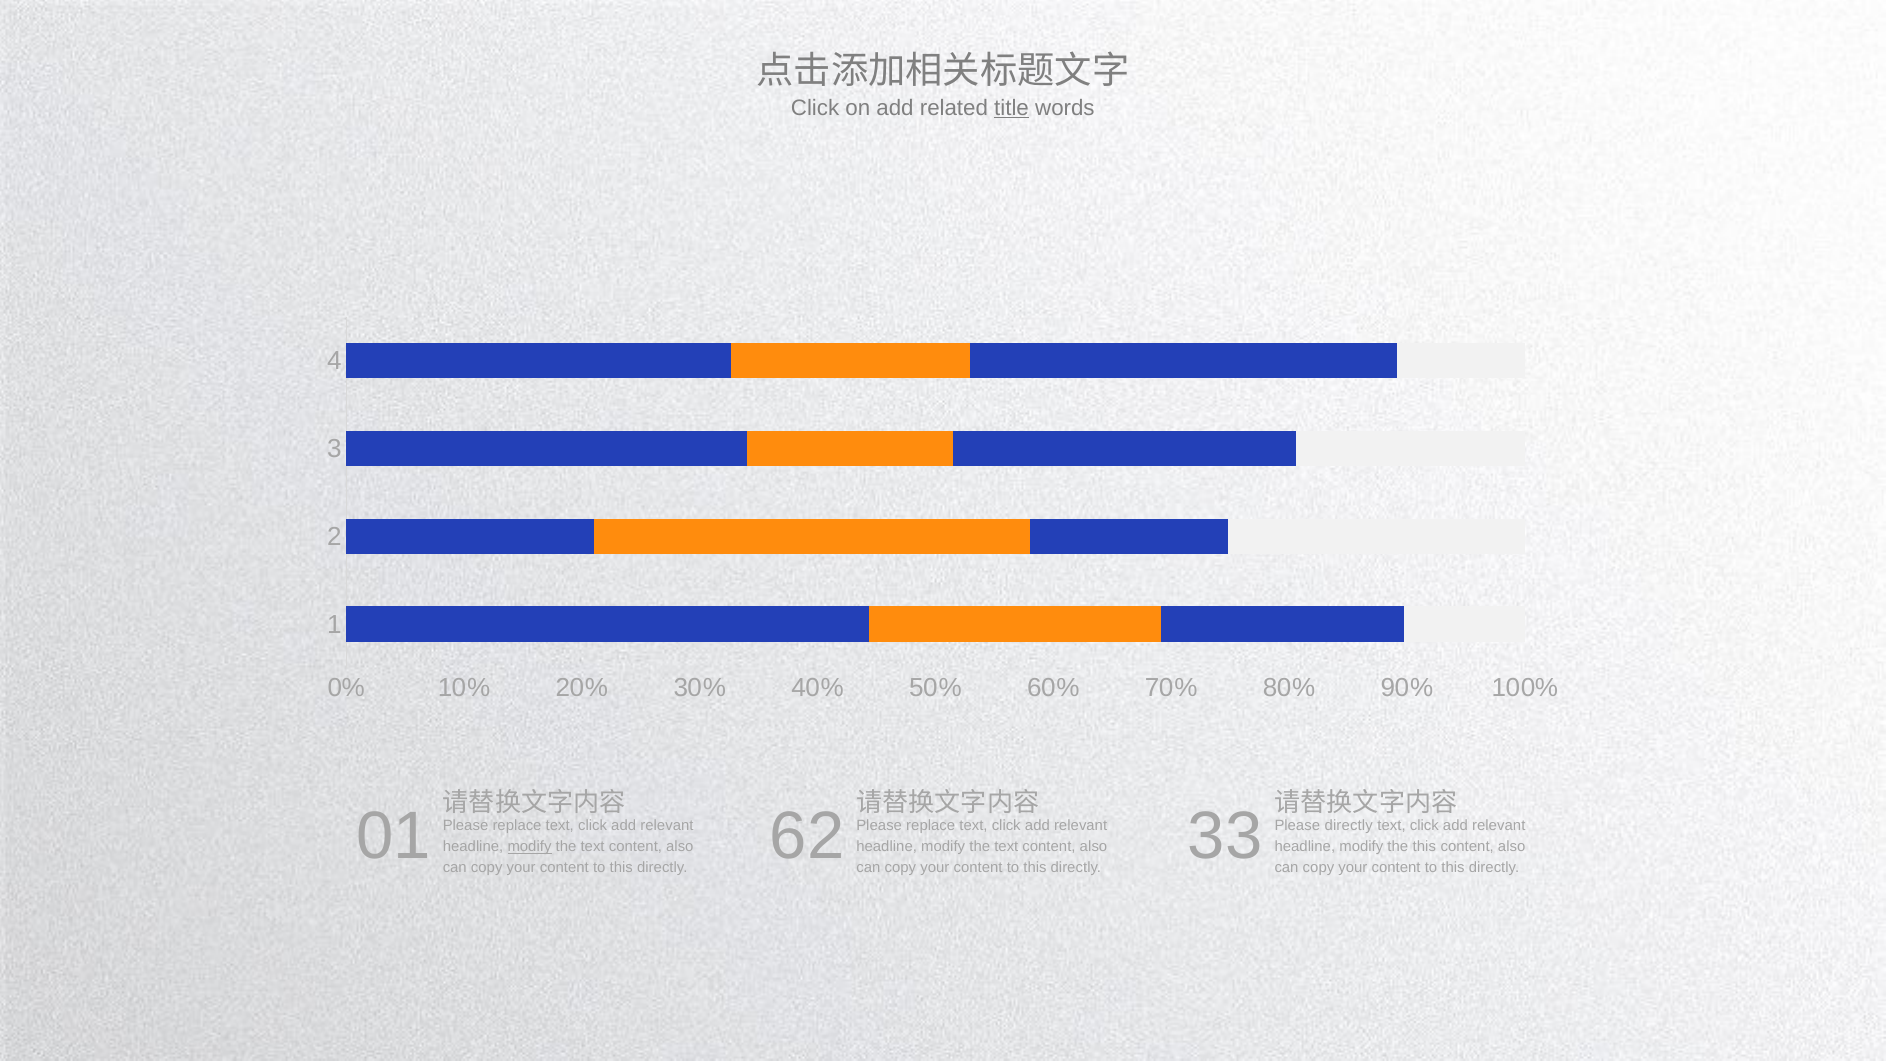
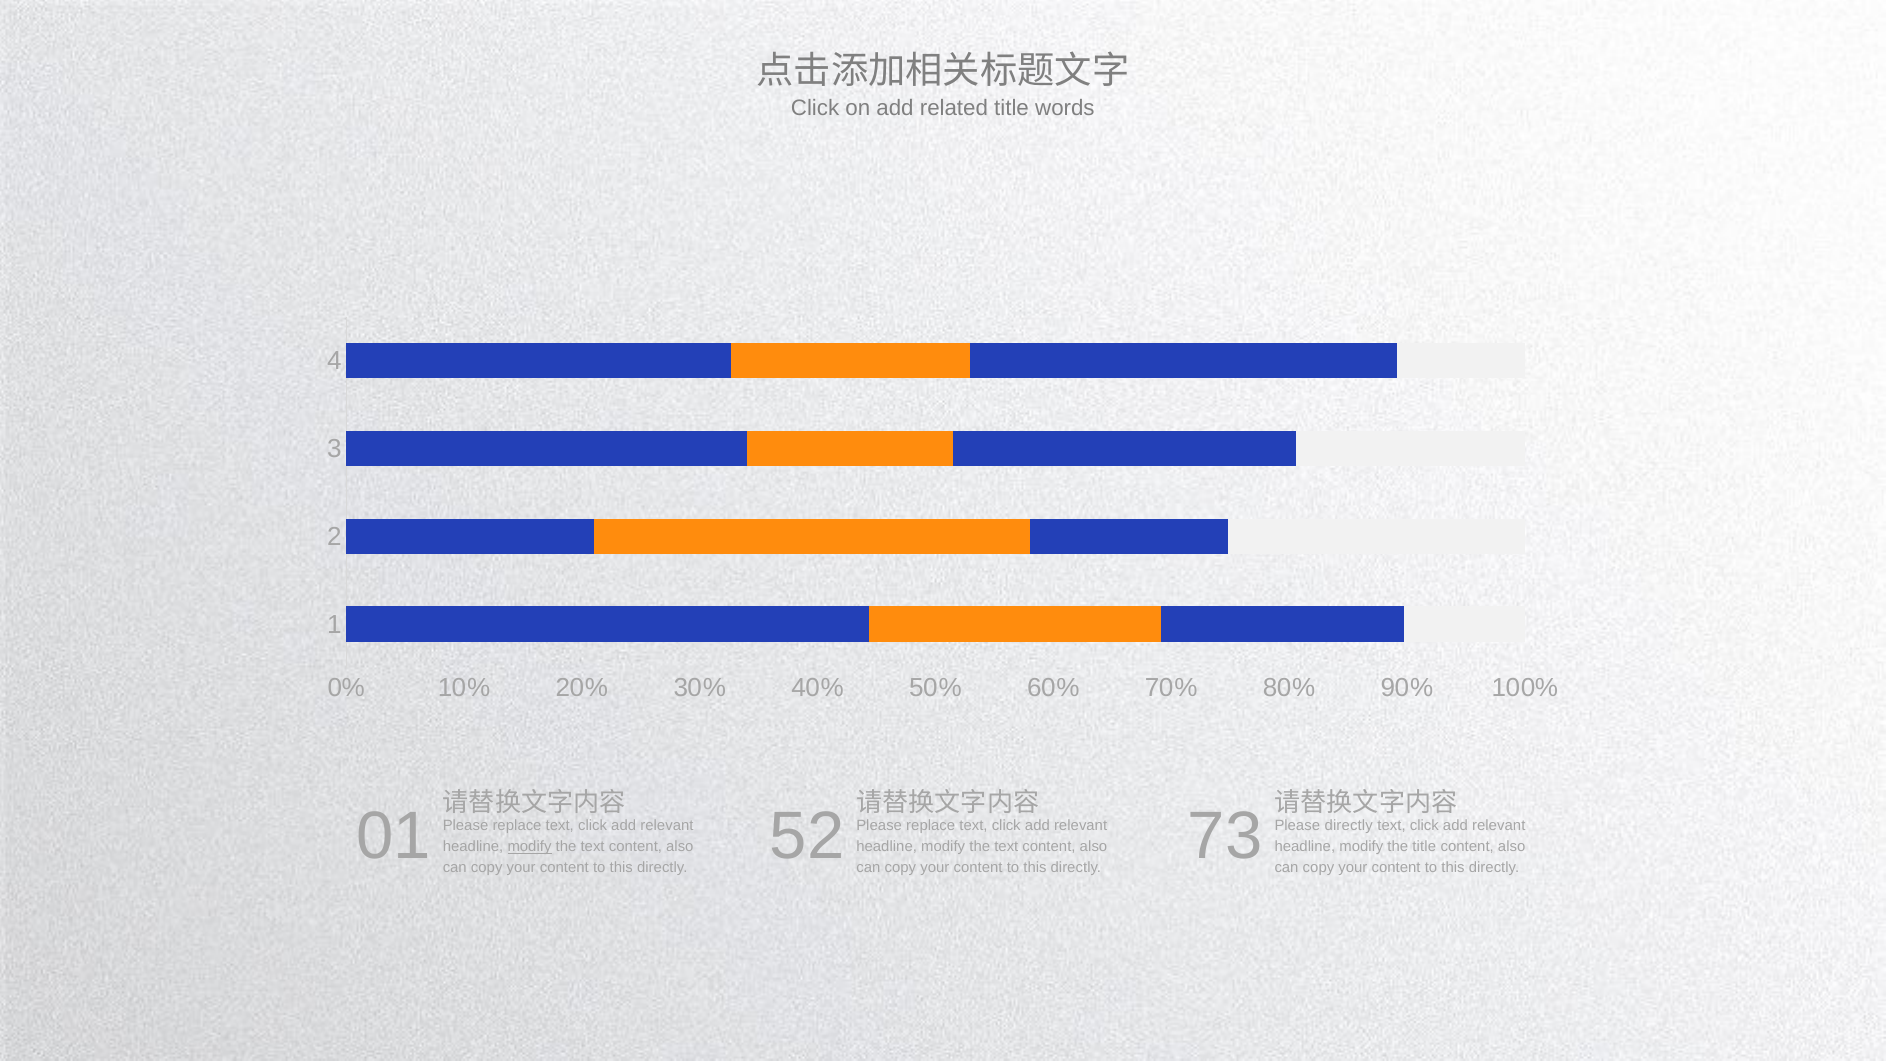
title underline: present -> none (1012, 108)
62: 62 -> 52 (807, 836)
33: 33 -> 73 (1225, 836)
the this: this -> title (1424, 846)
